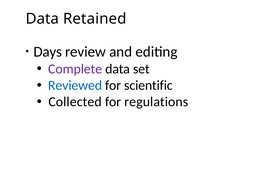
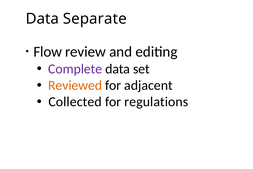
Retained: Retained -> Separate (95, 19)
Days: Days -> Flow (48, 52)
Reviewed colour: blue -> orange (75, 85)
scientific: scientific -> adjacent (148, 85)
